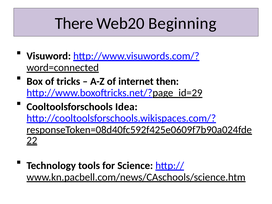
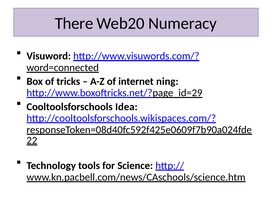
Beginning: Beginning -> Numeracy (183, 23)
then: then -> ning (167, 81)
